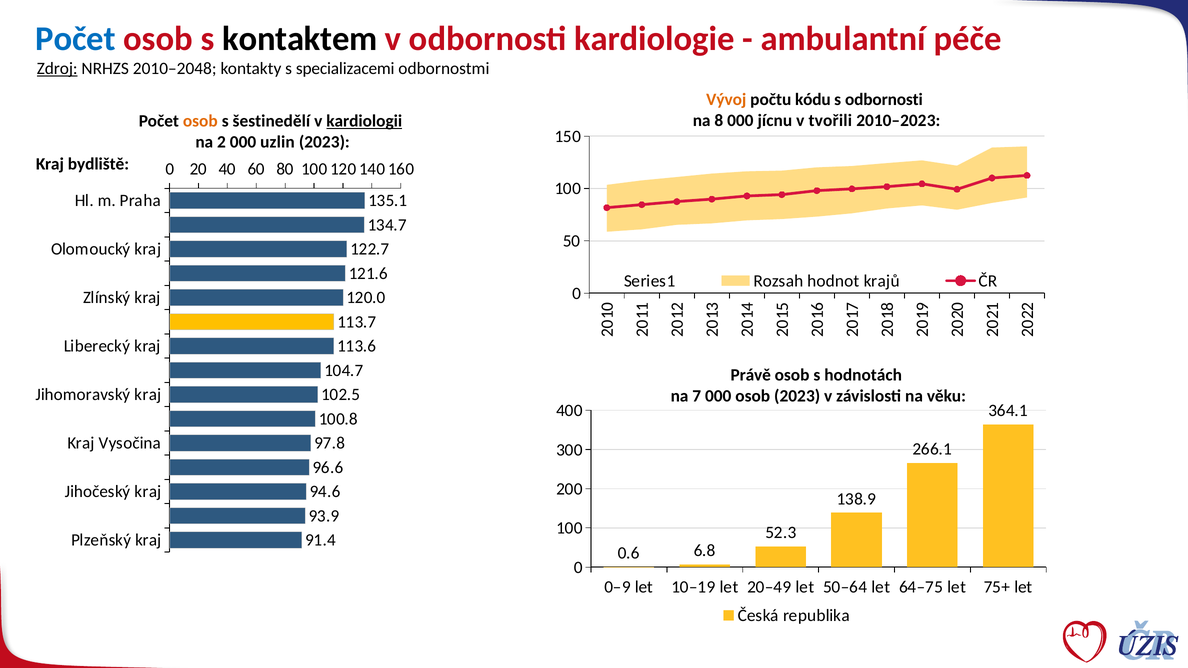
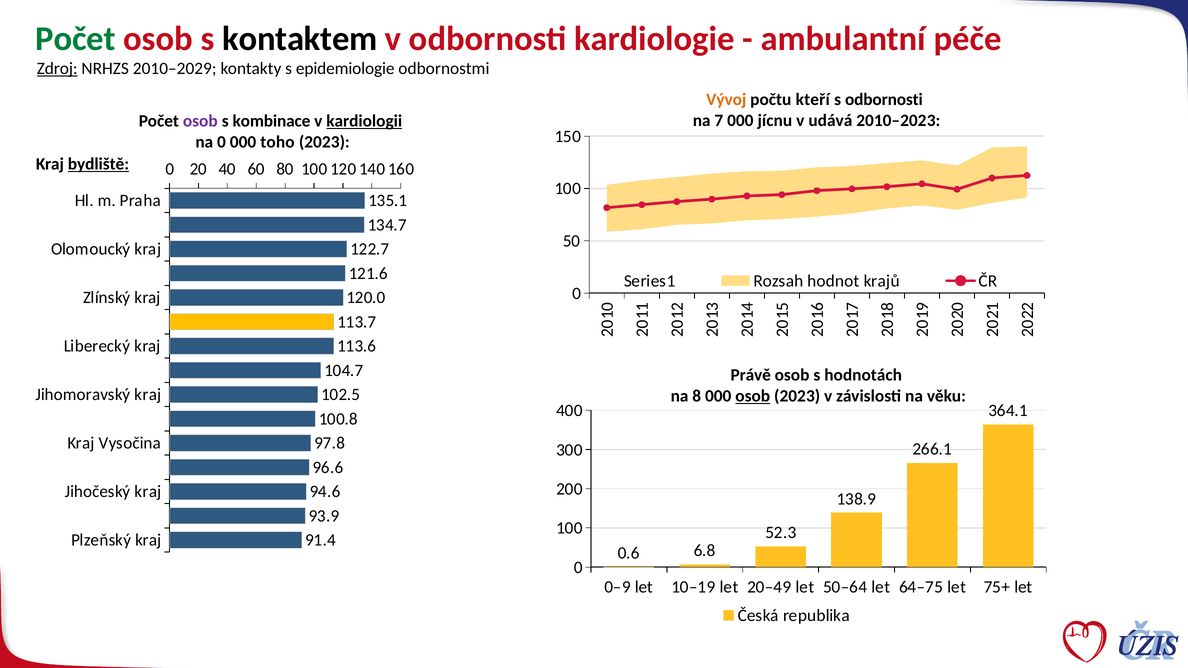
Počet colour: blue -> green (76, 39)
2010–2048: 2010–2048 -> 2010–2029 (175, 69)
specializacemi: specializacemi -> epidemiologie (345, 69)
kódu: kódu -> kteří (813, 100)
na 8: 8 -> 7 (719, 120)
tvořili: tvořili -> udává (830, 120)
osob colour: orange -> purple (200, 121)
šestinedělí: šestinedělí -> kombinace (271, 121)
na 2: 2 -> 0 (221, 142)
uzlin: uzlin -> toho (277, 142)
bydliště underline: none -> present (98, 164)
na 7: 7 -> 8 (697, 396)
osob underline: none -> present (753, 396)
